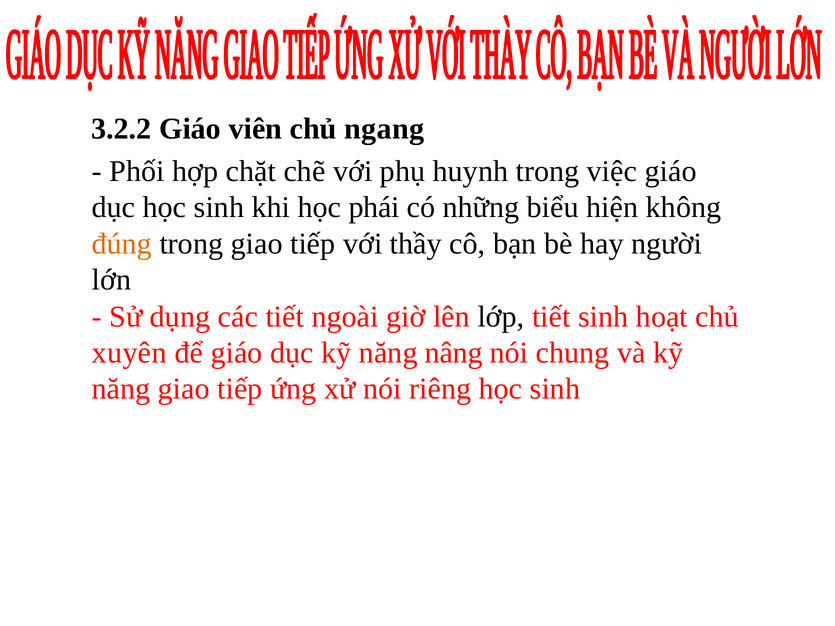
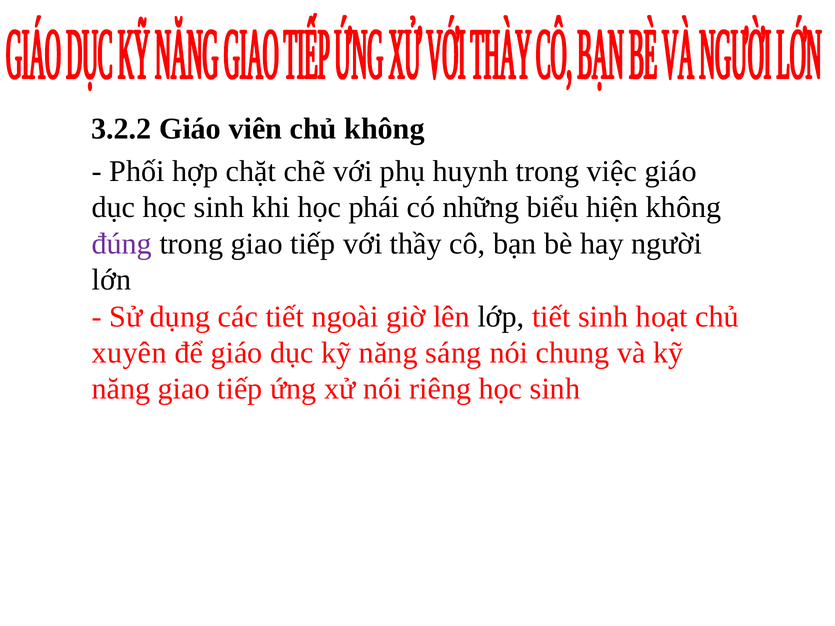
chủ ngang: ngang -> không (384, 129)
đúng colour: orange -> purple (122, 244)
nâng: nâng -> sáng (453, 353)
